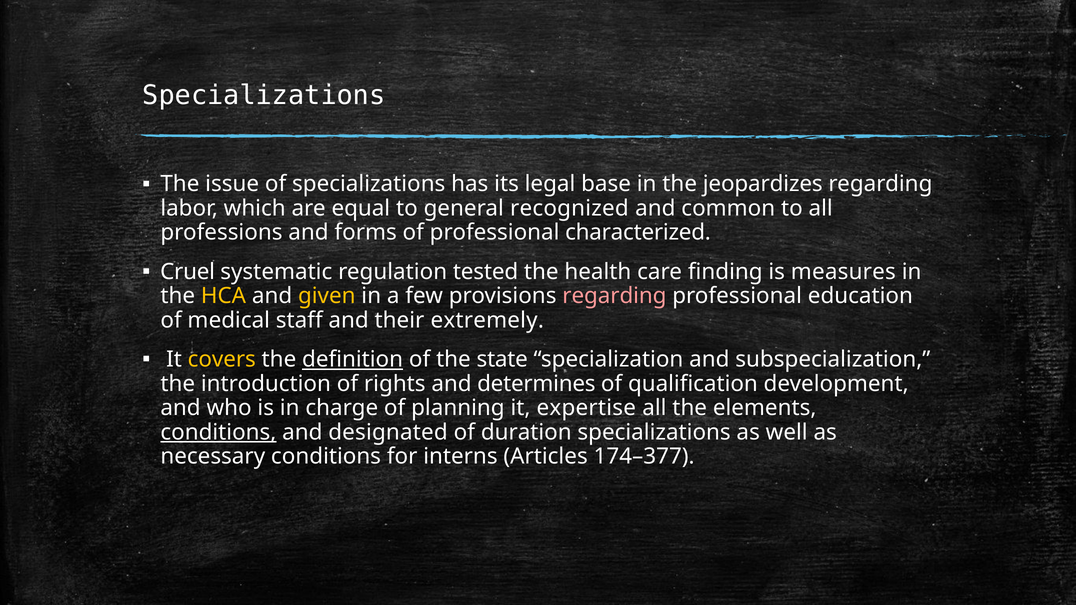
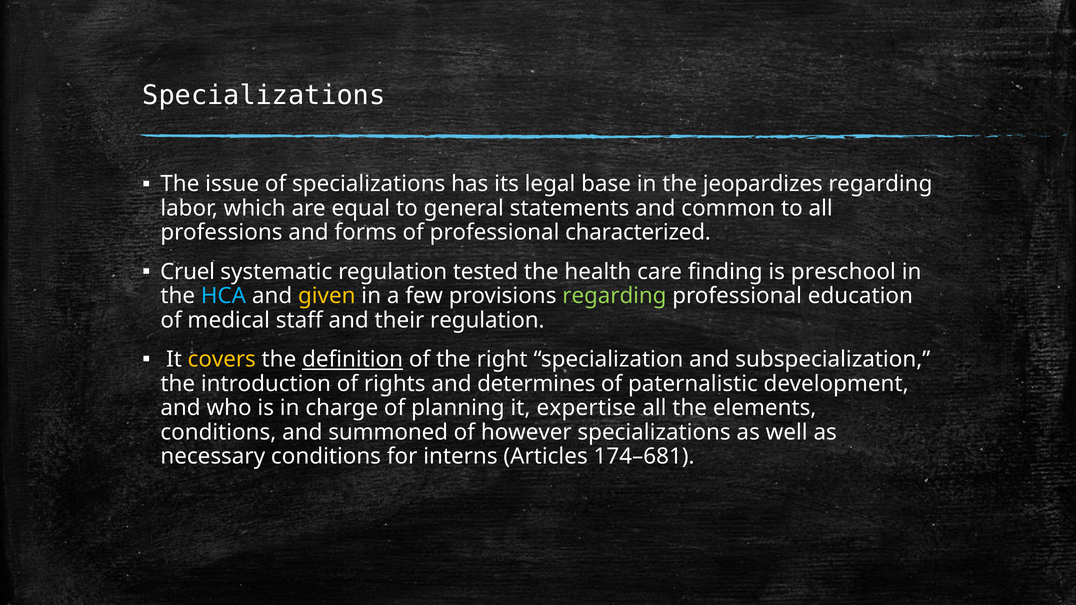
recognized: recognized -> statements (569, 208)
measures: measures -> preschool (843, 272)
HCA colour: yellow -> light blue (223, 296)
regarding colour: pink -> light green (614, 296)
their extremely: extremely -> regulation (487, 320)
state: state -> right (502, 360)
qualiﬁcation: qualiﬁcation -> paternalistic (693, 384)
conditions underline: present -> none (218, 432)
designated: designated -> summoned (388, 432)
duration: duration -> however (526, 432)
174–377: 174–377 -> 174–681 (644, 456)
